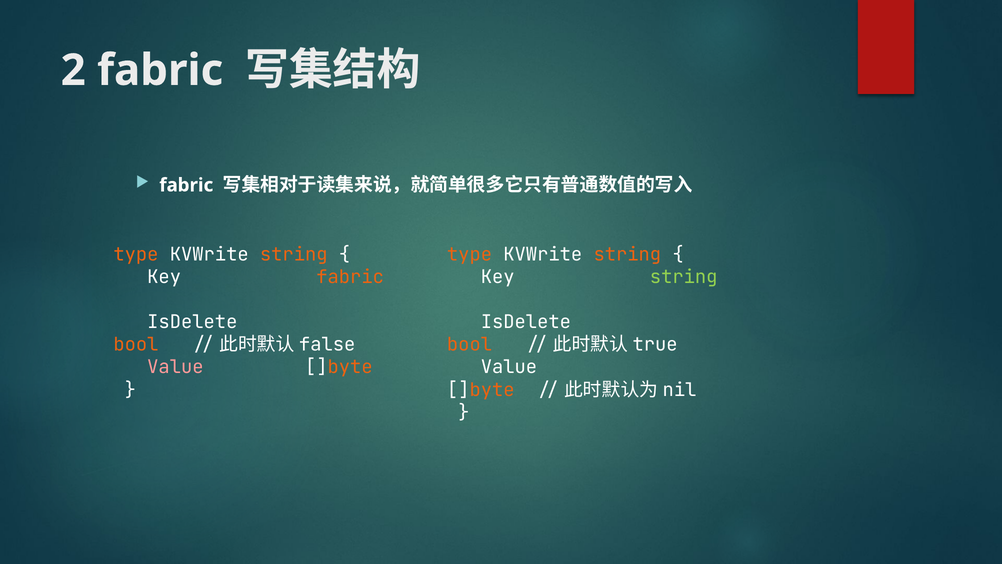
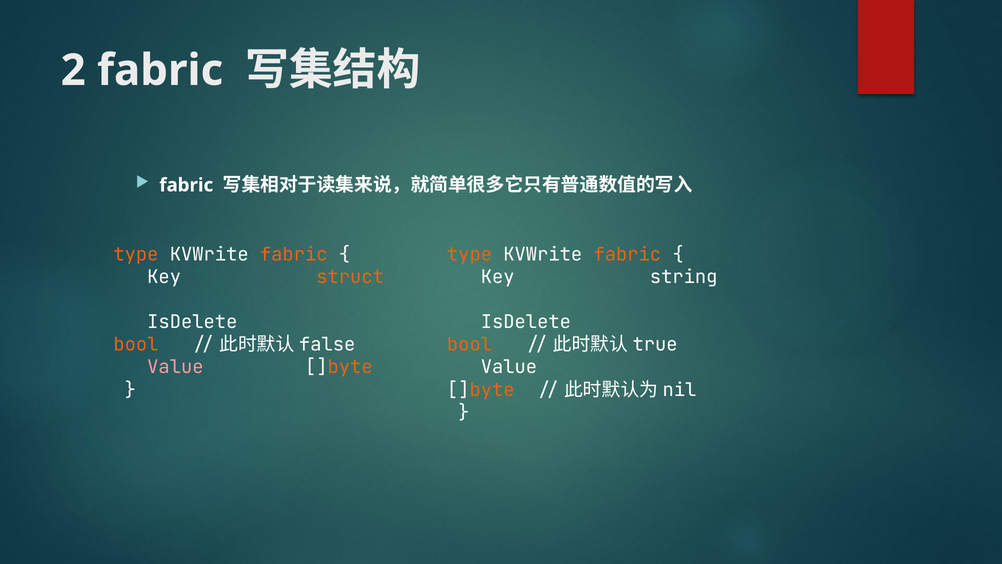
string: string -> fabric (294, 254)
string: string -> fabric (627, 254)
Key fabric: fabric -> struct (350, 277)
string colour: light green -> white (684, 277)
